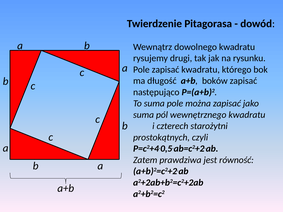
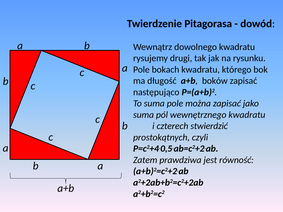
Pole zapisać: zapisać -> bokach (166, 70)
starożytni: starożytni -> stwierdzić (209, 126)
